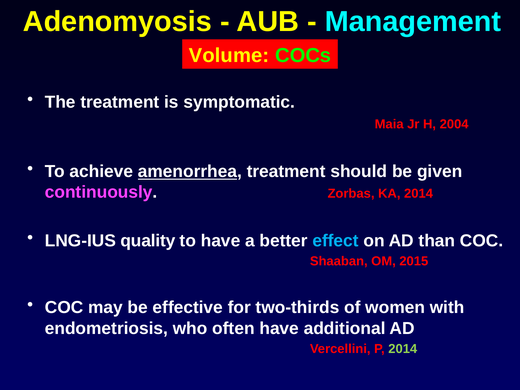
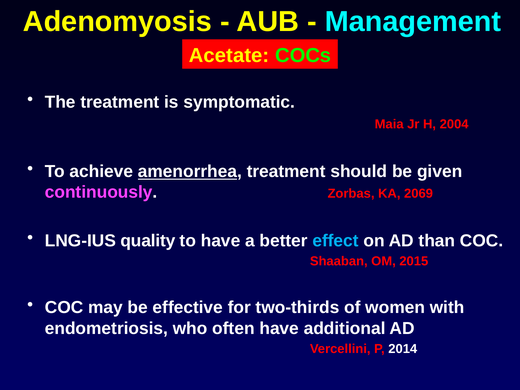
Volume: Volume -> Acetate (229, 55)
KA 2014: 2014 -> 2069 (419, 194)
2014 colour: light green -> white (403, 349)
